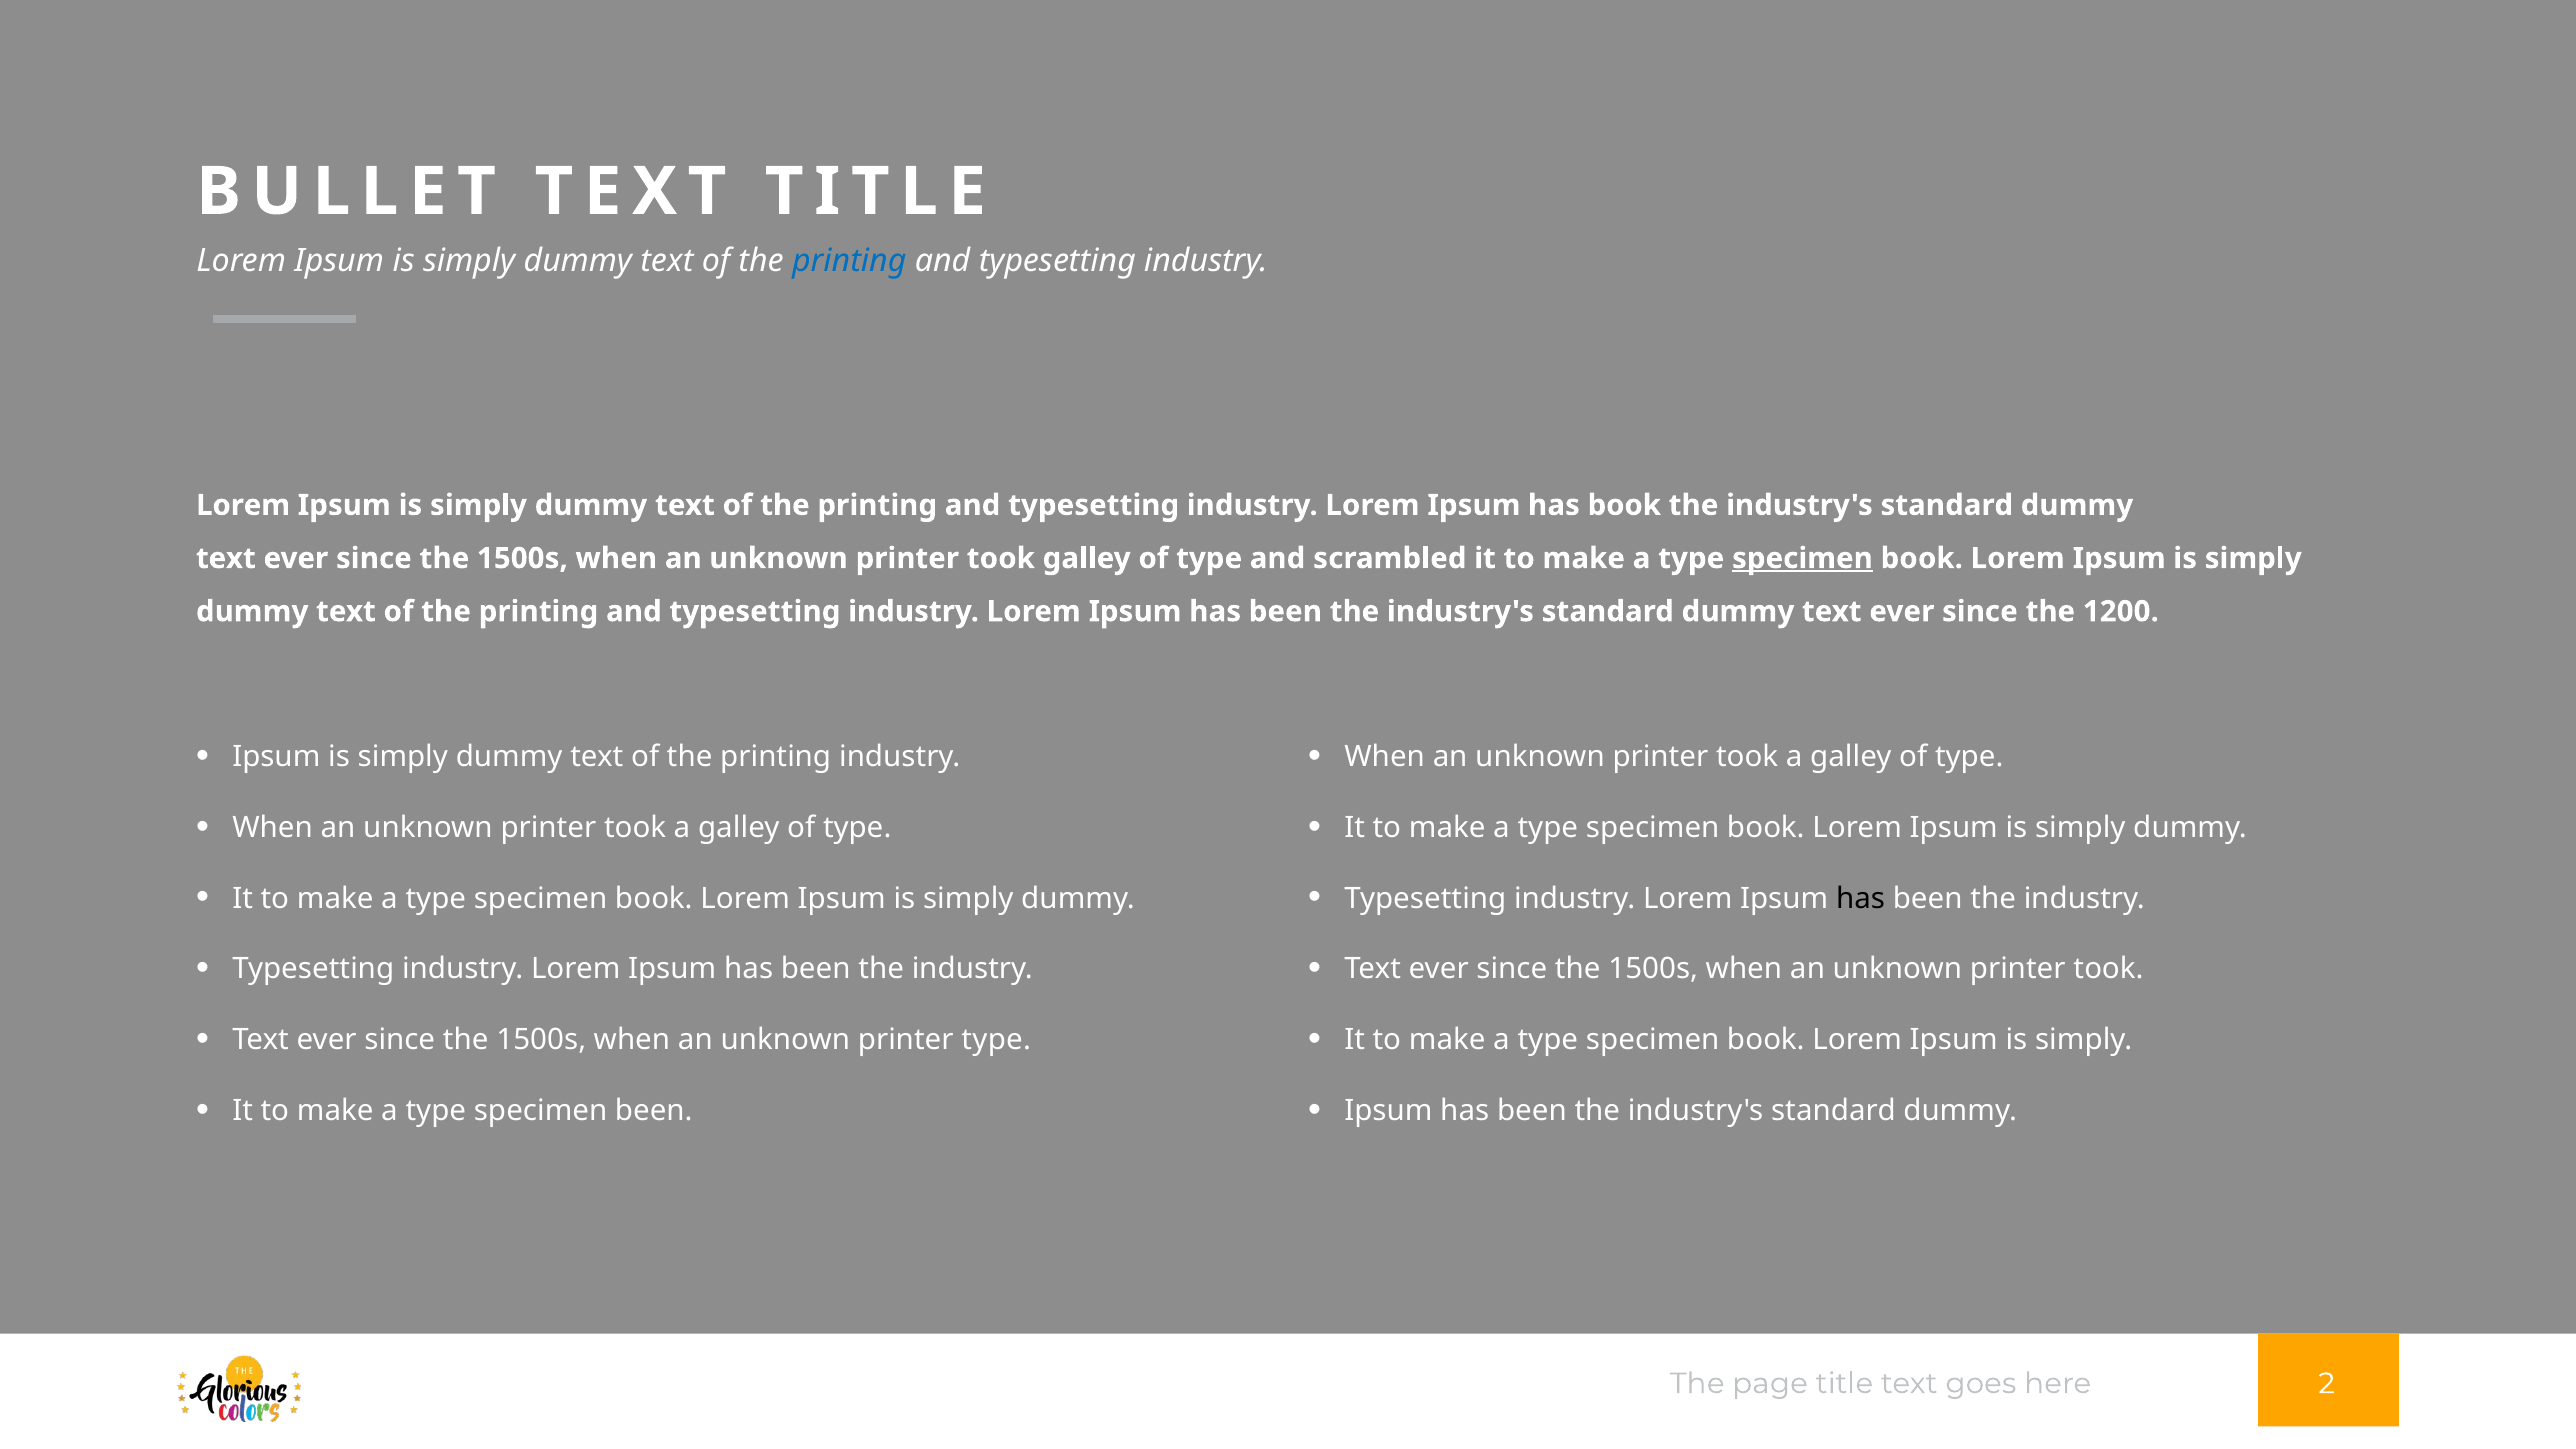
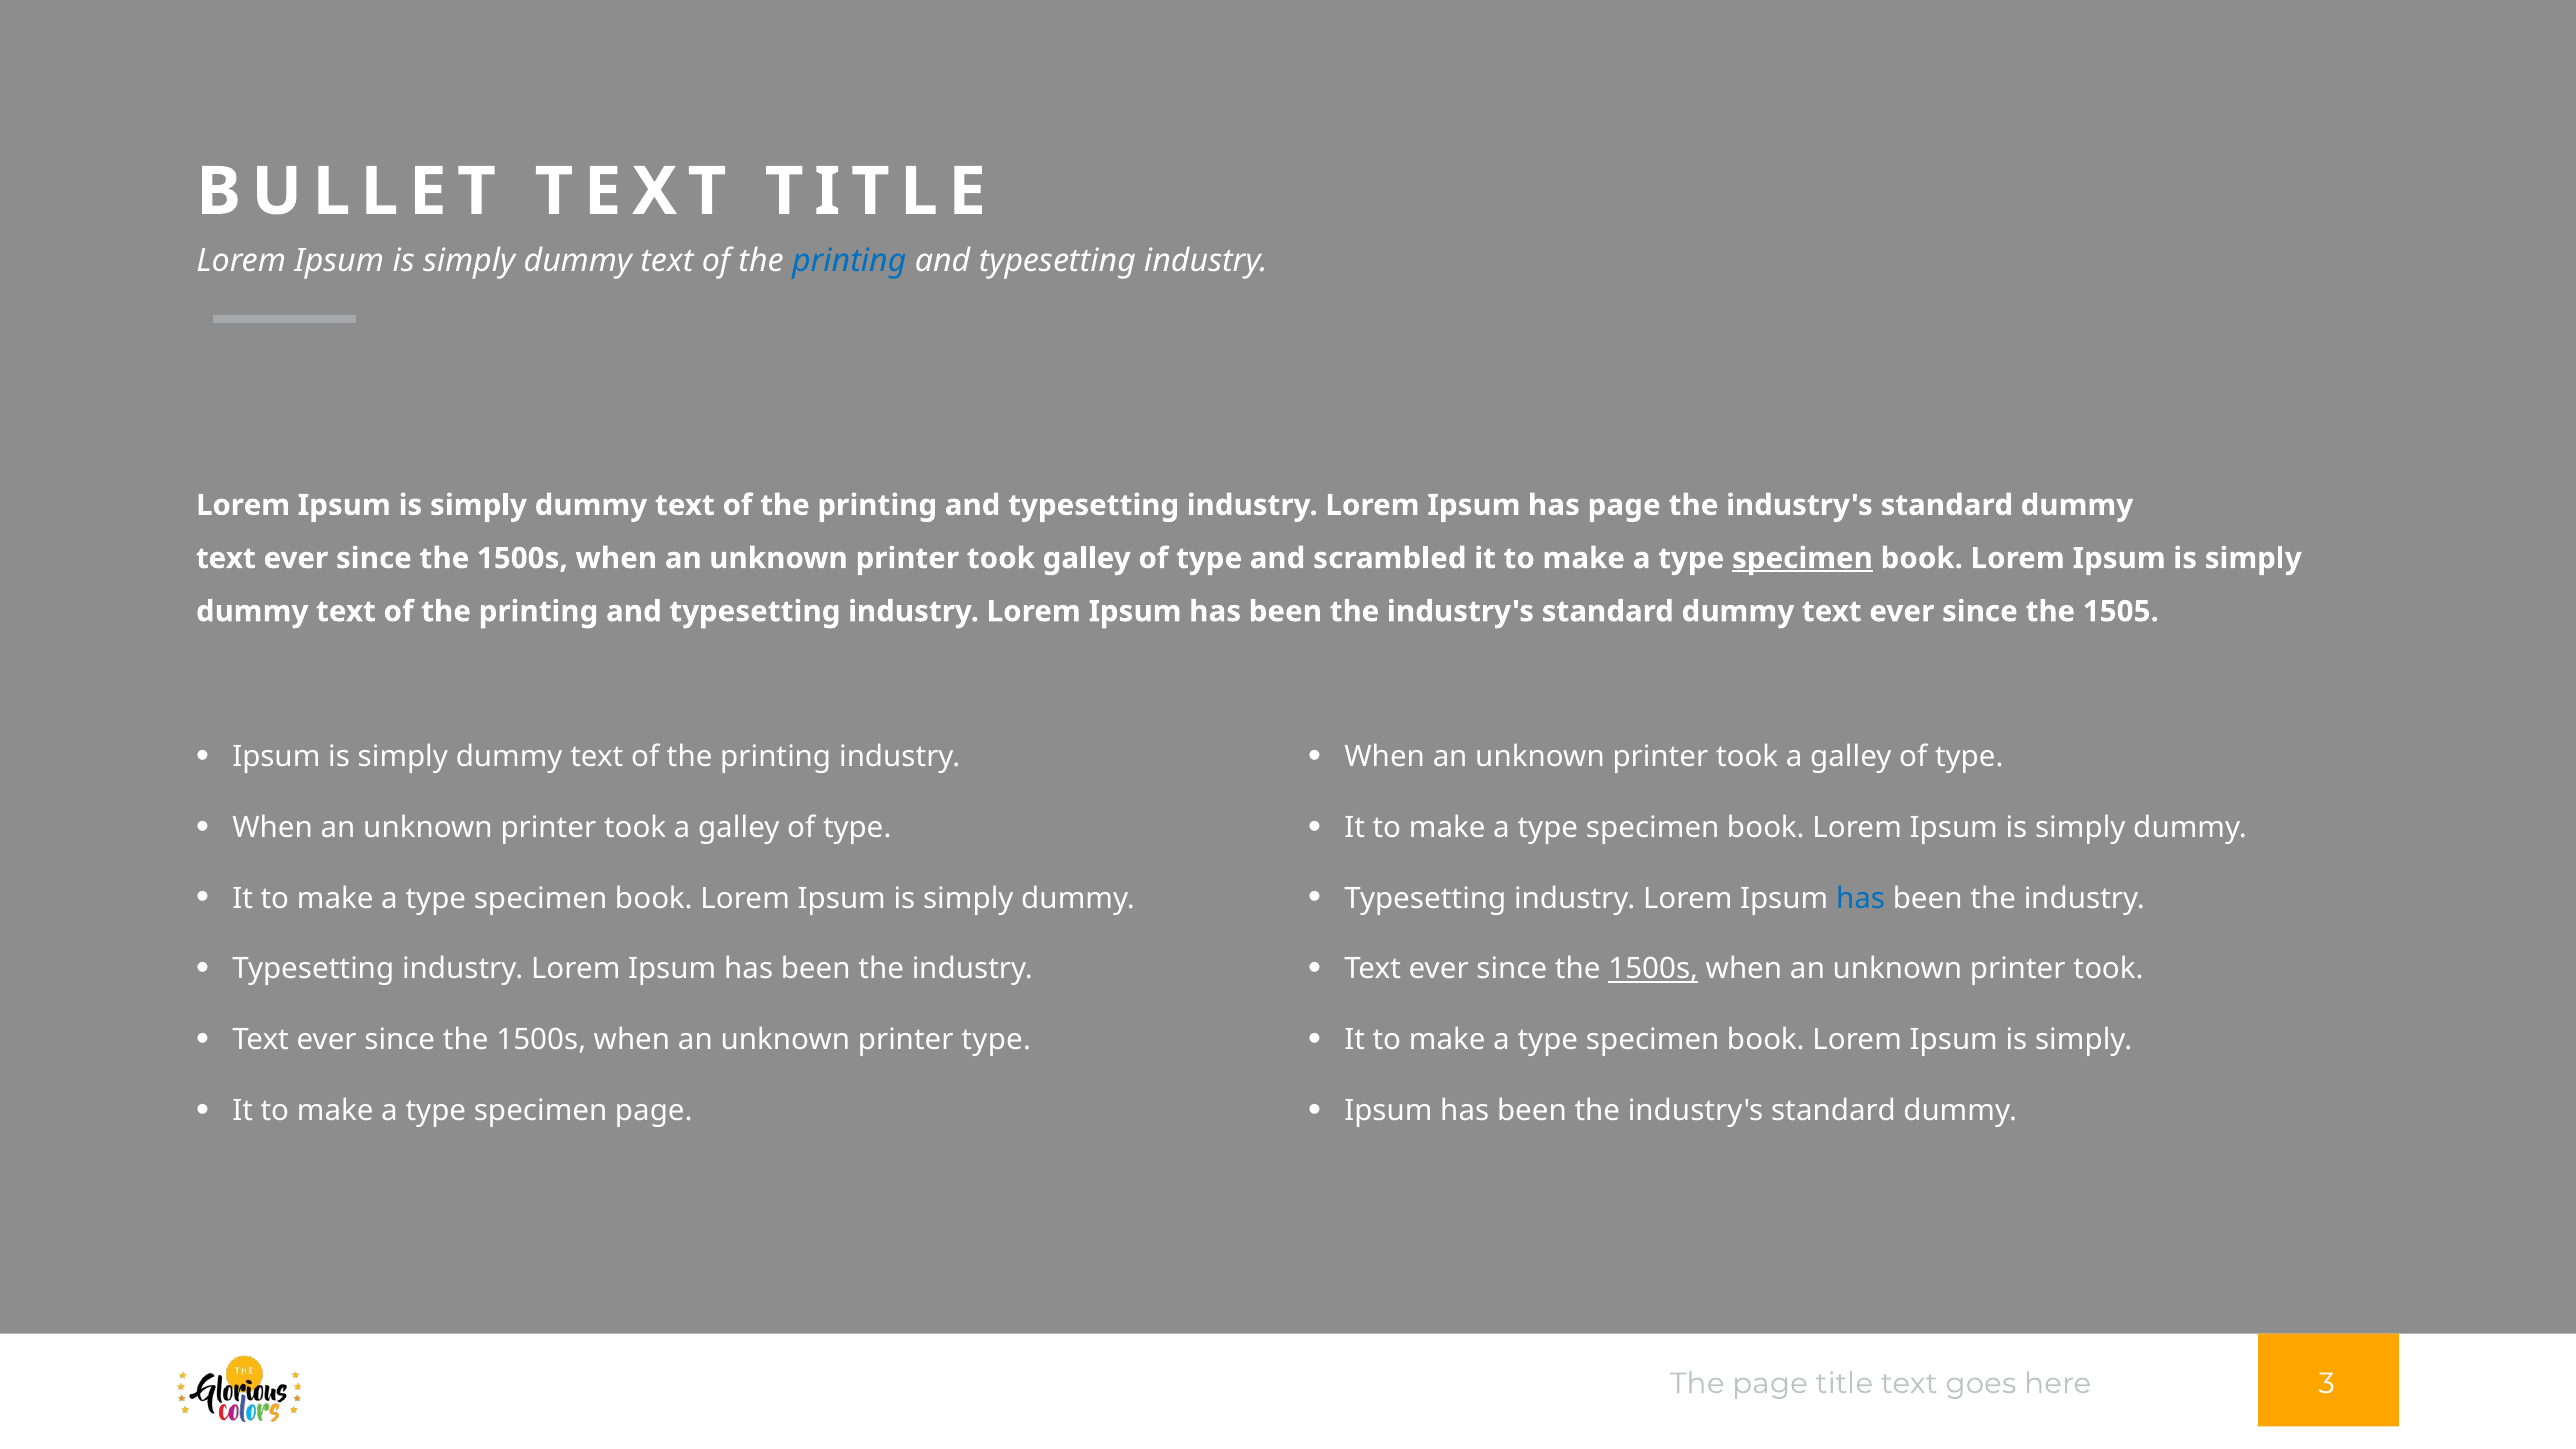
has book: book -> page (1624, 505)
1200: 1200 -> 1505 (2121, 612)
has colour: black -> blue (1861, 898)
1500s underline: none -> present (1653, 969)
specimen been: been -> page (654, 1111)
2: 2 -> 3 (2327, 1383)
